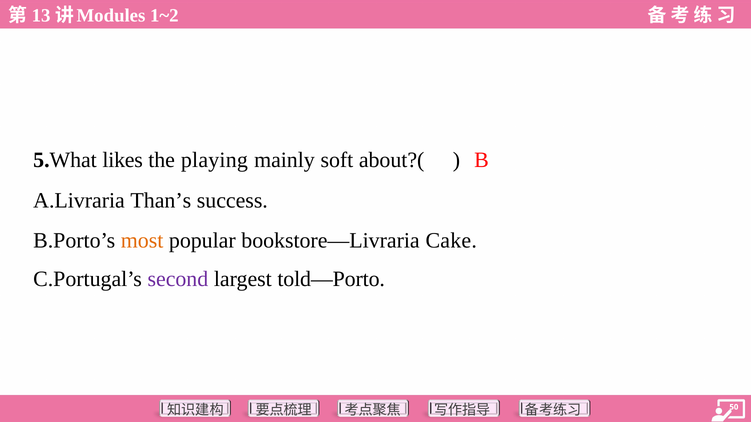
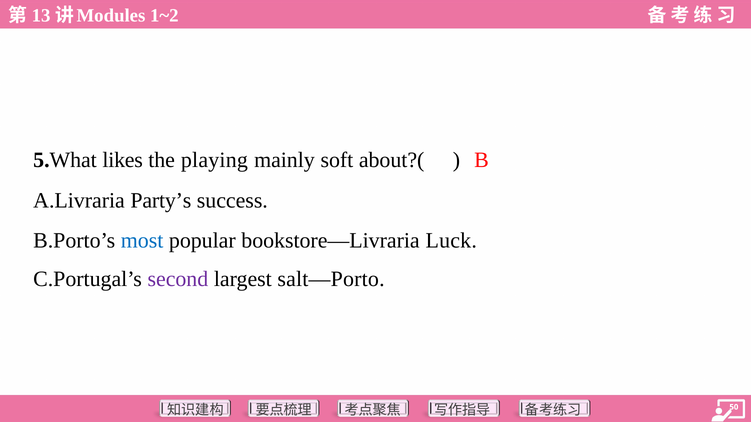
Than’s: Than’s -> Party’s (161, 201)
most colour: orange -> blue (142, 241)
Cake: Cake -> Luck (451, 241)
told—Porto: told—Porto -> salt—Porto (331, 279)
